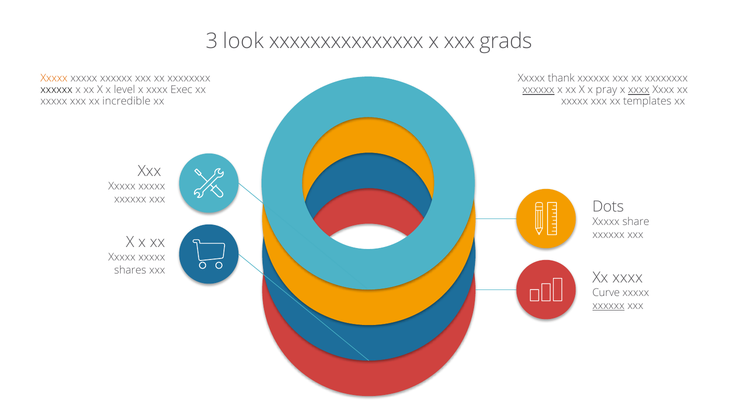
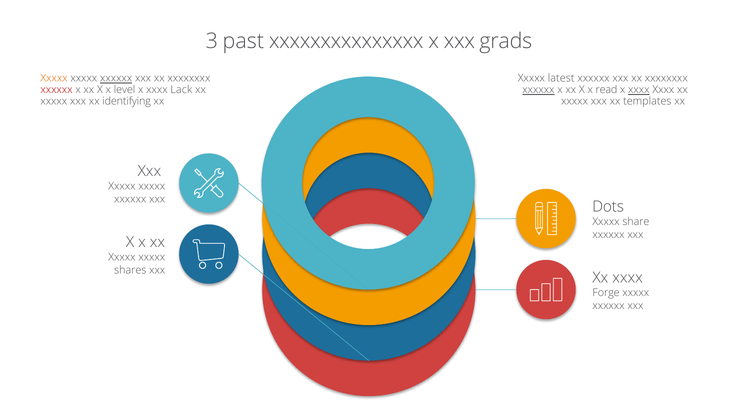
look: look -> past (243, 41)
xxxxxx underline: none -> present (116, 78)
thank: thank -> latest (561, 78)
xxxxxx colour: black -> red (56, 90)
Exec: Exec -> Lack (181, 90)
pray: pray -> read (606, 90)
incredible: incredible -> identifying (127, 101)
Curve: Curve -> Forge (606, 293)
xxxxxx underline: present -> none (608, 306)
